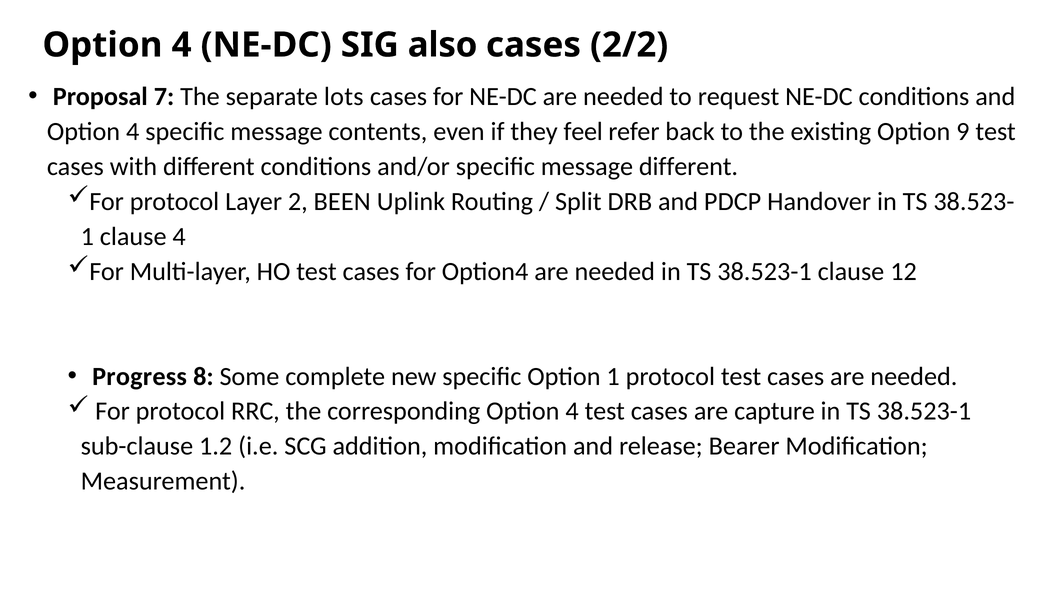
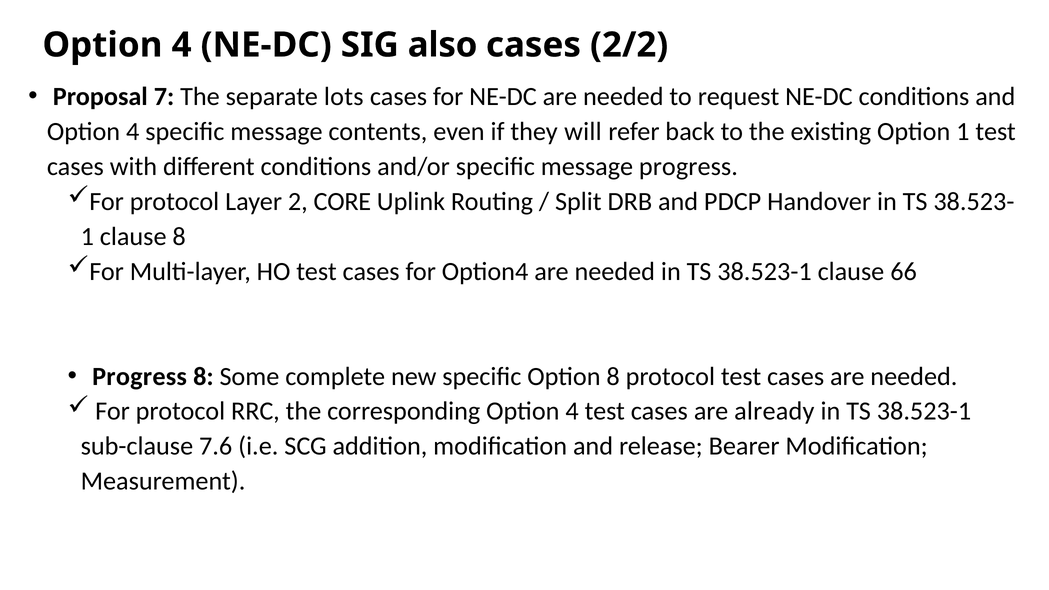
feel: feel -> will (583, 132)
Option 9: 9 -> 1 (963, 132)
message different: different -> progress (688, 167)
BEEN: BEEN -> CORE (342, 202)
clause 4: 4 -> 8 (179, 237)
12: 12 -> 66 (904, 272)
Option 1: 1 -> 8 (613, 377)
capture: capture -> already (774, 412)
1.2: 1.2 -> 7.6 (216, 446)
